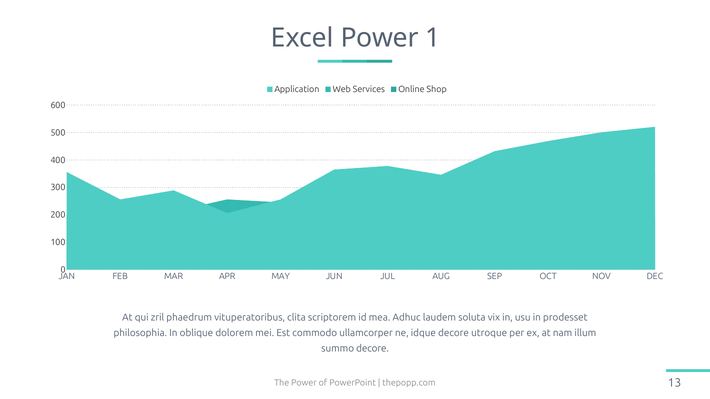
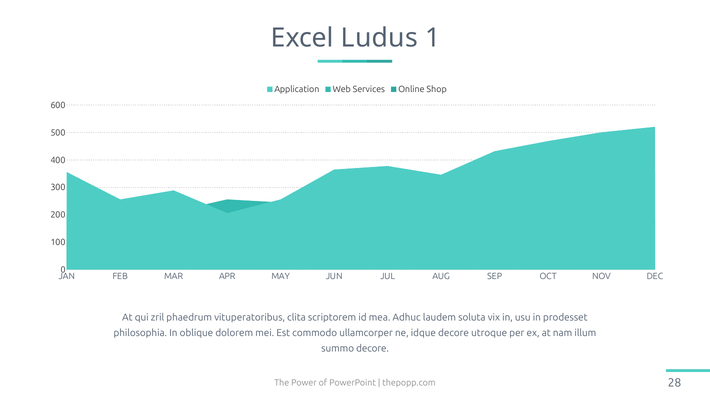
Excel Power: Power -> Ludus (379, 38)
13: 13 -> 28 (675, 383)
